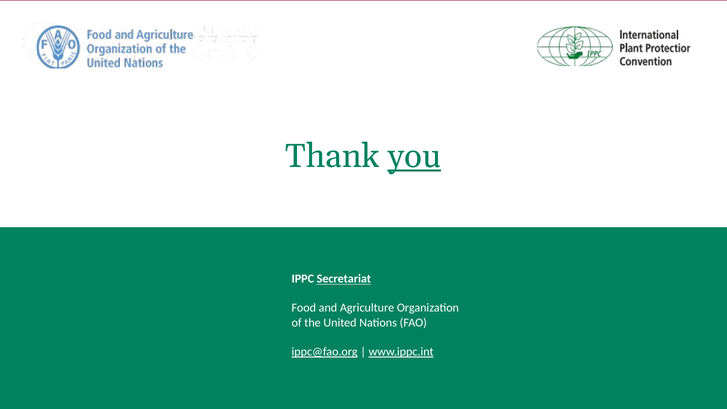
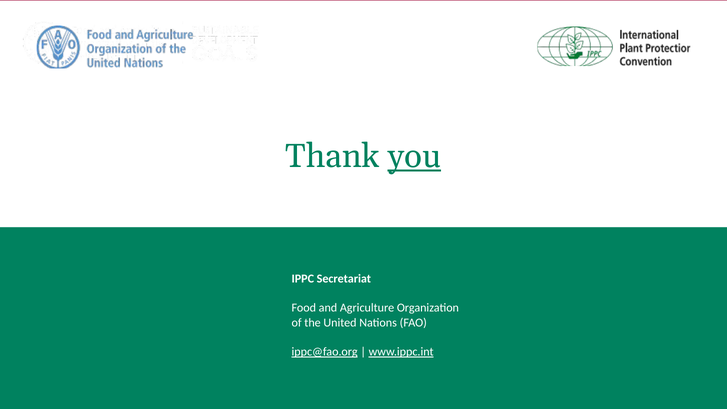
Secretariat underline: present -> none (344, 279)
